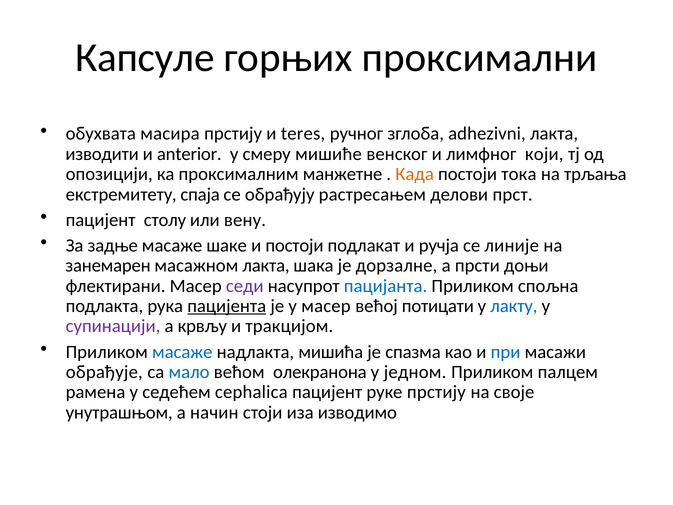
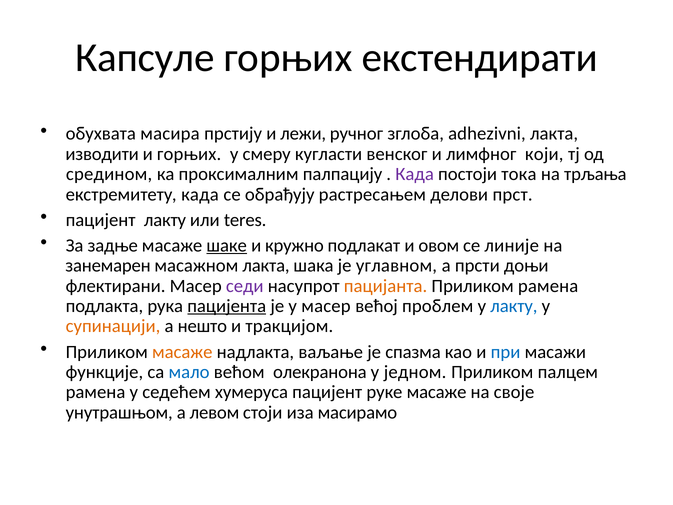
проксимални: проксимални -> екстендирати (480, 58)
teres: teres -> лежи (303, 134)
и anterior: anterior -> горњих (189, 154)
мишиће: мишиће -> кугласти (329, 154)
опозицији: опозицији -> средином (109, 174)
манжетне: манжетне -> палпацију (343, 174)
Када colour: orange -> purple (415, 174)
екстремитету спаја: спаја -> када (200, 194)
пацијент столу: столу -> лакту (165, 220)
вену: вену -> teres (245, 220)
шаке underline: none -> present (227, 245)
и постоји: постоји -> кружно (294, 245)
ручја: ручја -> овом (439, 245)
дорзалне: дорзалне -> углавном (396, 266)
пацијанта colour: blue -> orange (386, 286)
Приликом спољна: спољна -> рамена (548, 286)
потицати: потицати -> проблем (438, 306)
супинацији colour: purple -> orange (113, 326)
крвљу: крвљу -> нешто (202, 326)
масаже colour: blue -> orange (182, 352)
мишића: мишића -> ваљање (331, 352)
обрађује: обрађује -> функције (104, 372)
cephalica: cephalica -> хумеруса (251, 392)
руке прстију: прстију -> масаже (437, 392)
начин: начин -> левом (215, 412)
изводимо: изводимо -> масирамо (357, 412)
